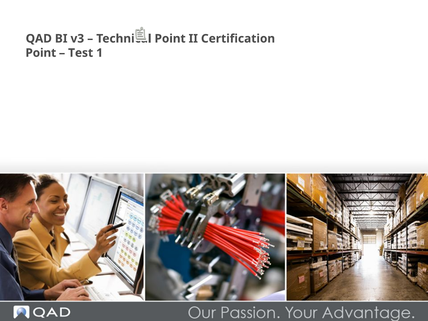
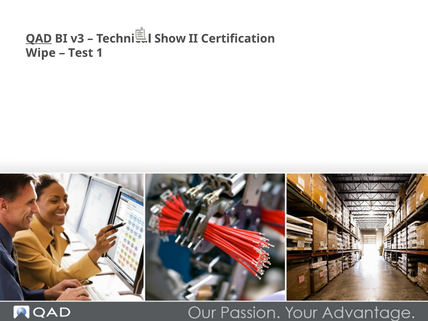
QAD underline: none -> present (39, 39)
Technical Point: Point -> Show (170, 39)
Point: Point -> Wipe (41, 53)
